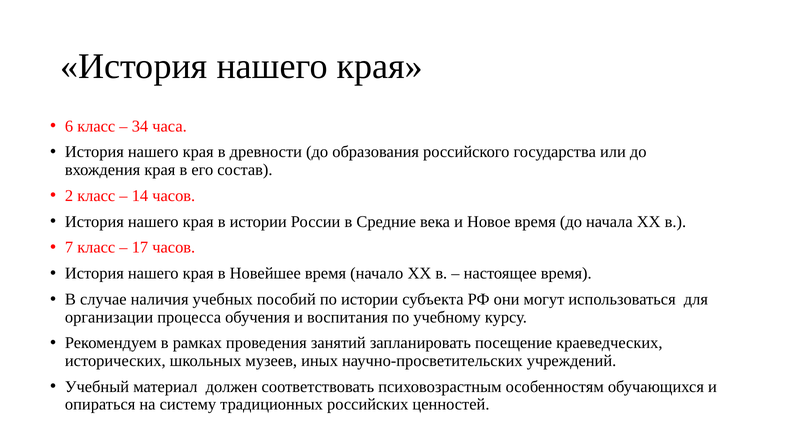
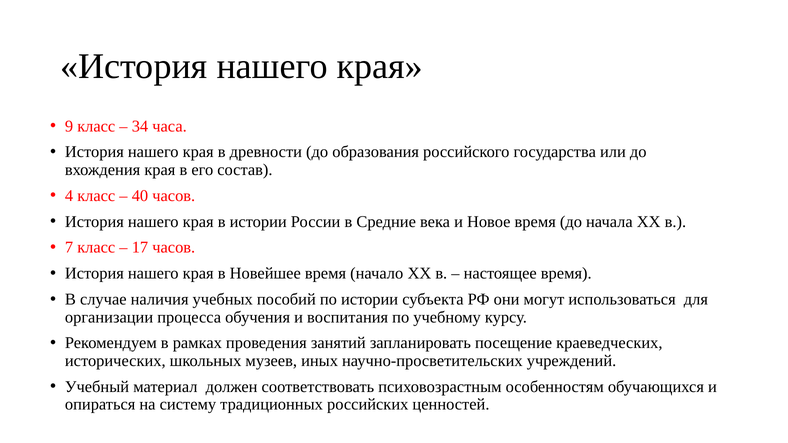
6: 6 -> 9 (69, 126)
2: 2 -> 4 (69, 196)
14: 14 -> 40 (140, 196)
